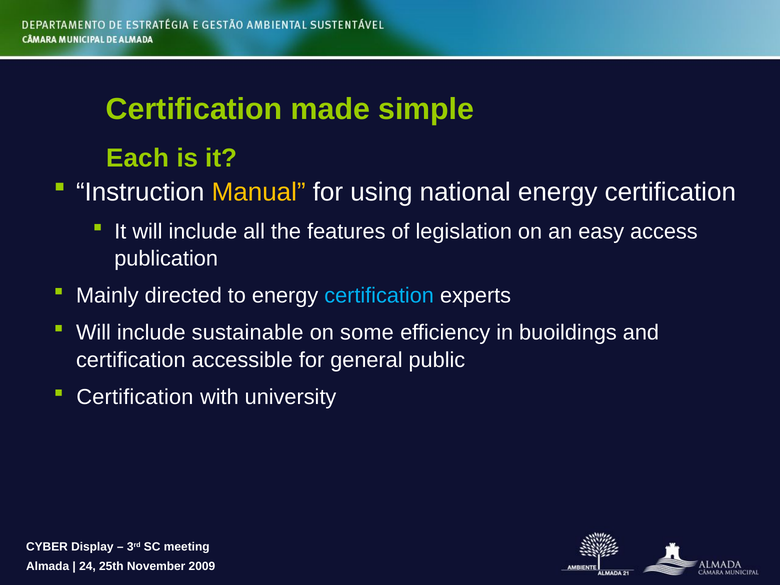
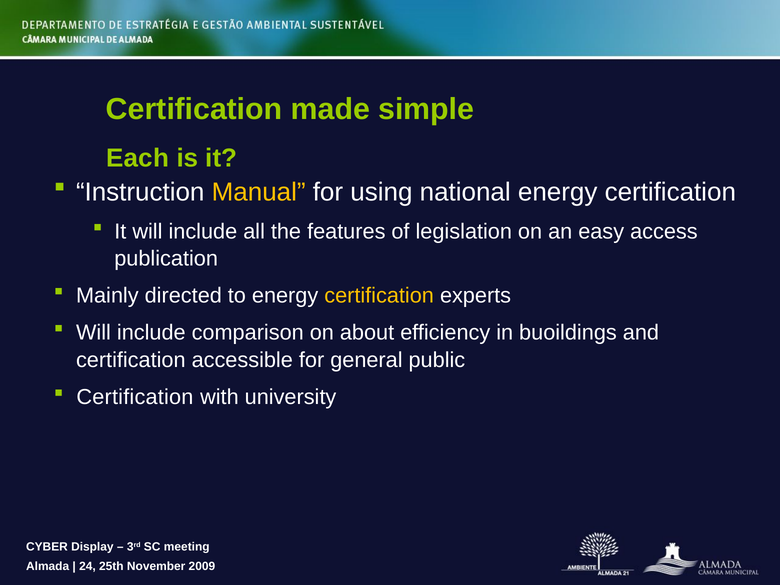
certification colour: light blue -> yellow (379, 296)
sustainable: sustainable -> comparison (248, 333)
some: some -> about (367, 333)
